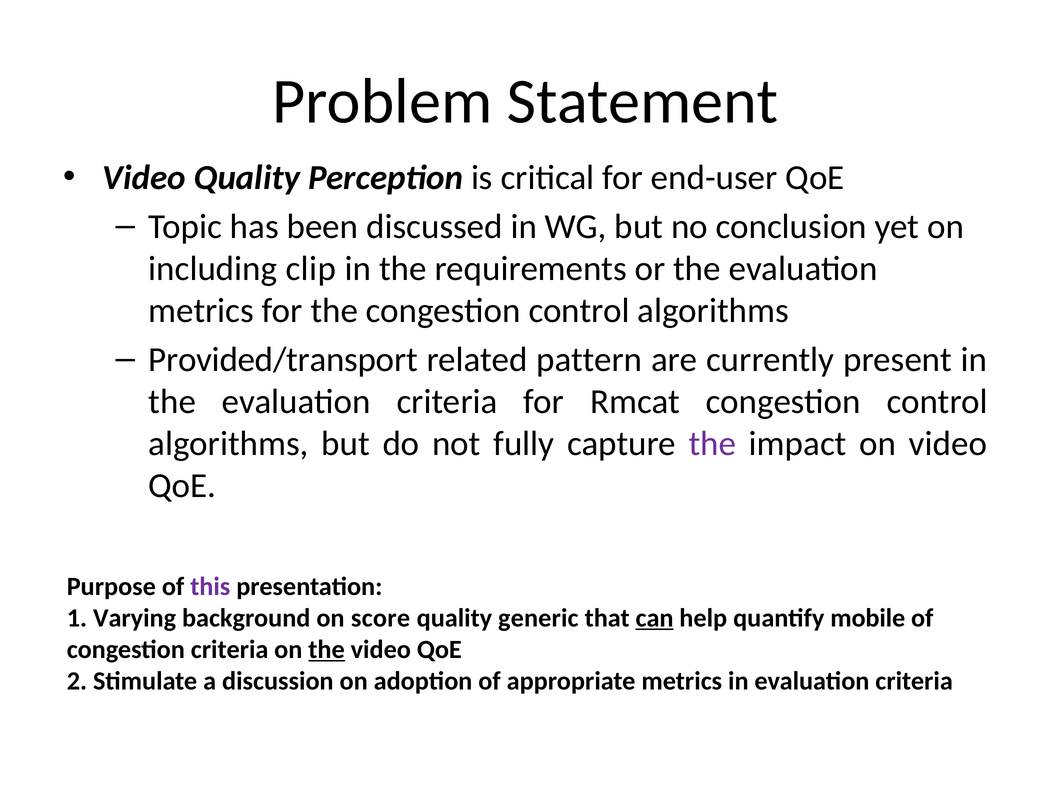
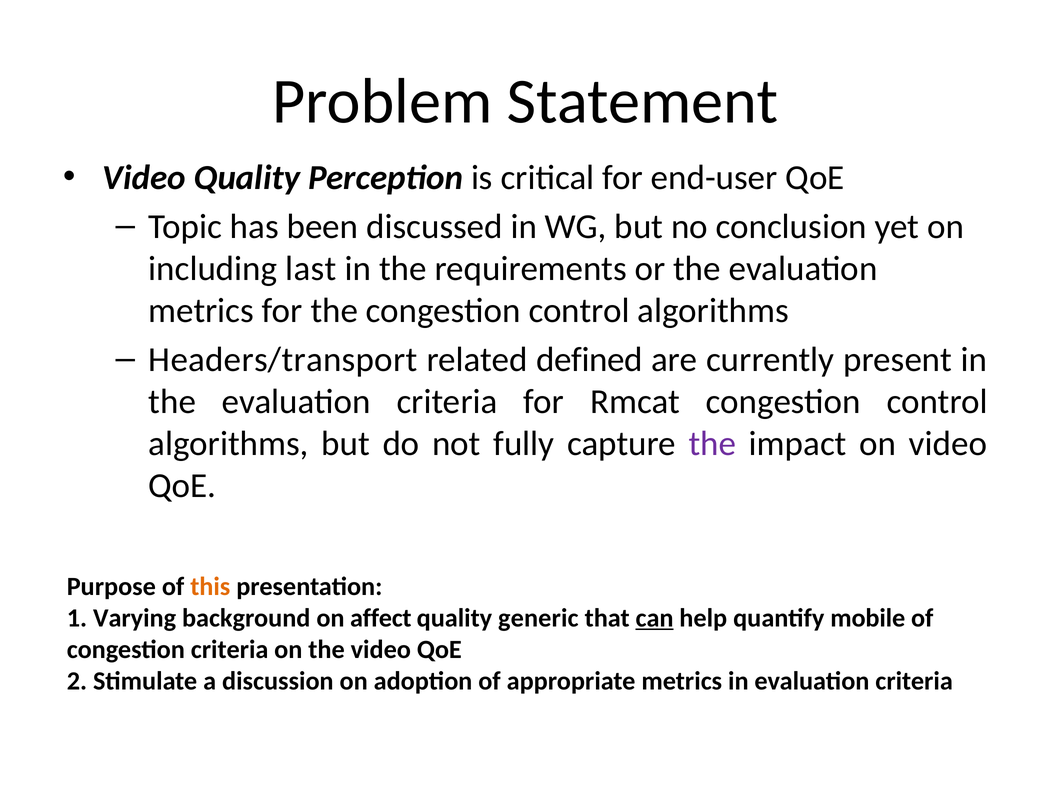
clip: clip -> last (311, 269)
Provided/transport: Provided/transport -> Headers/transport (283, 360)
pattern: pattern -> defined (589, 360)
this colour: purple -> orange (210, 587)
score: score -> affect (381, 618)
the underline: present -> none (327, 650)
